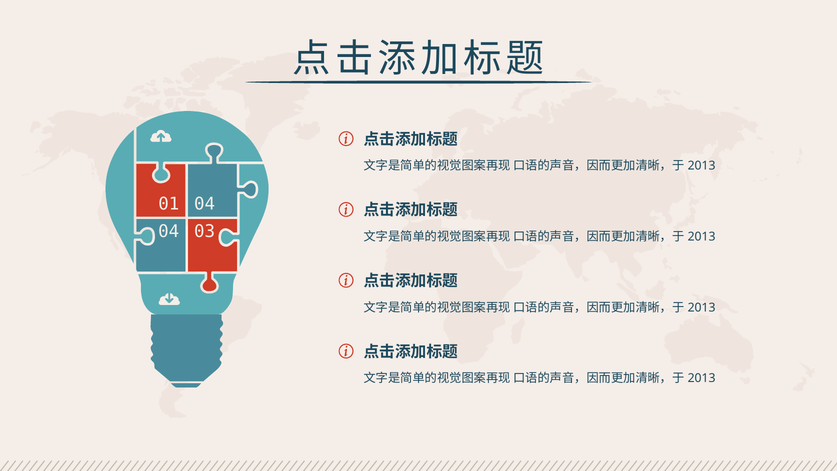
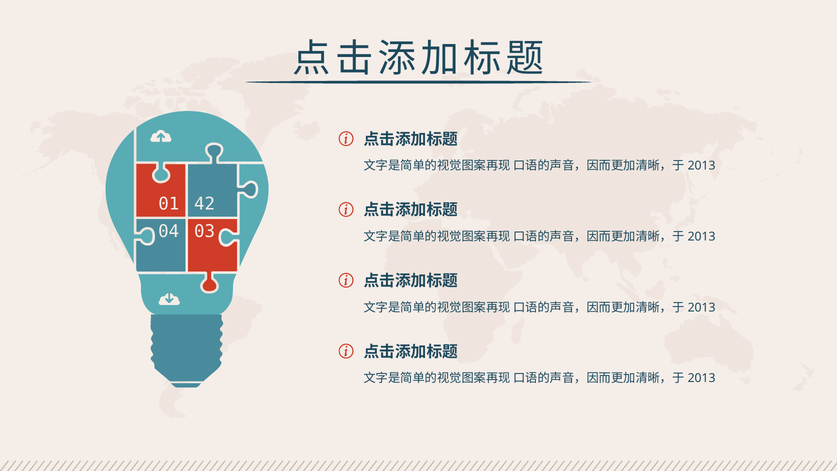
01 04: 04 -> 42 (205, 204)
